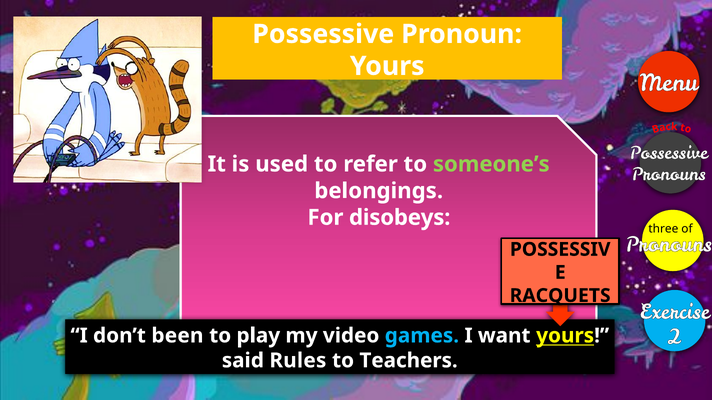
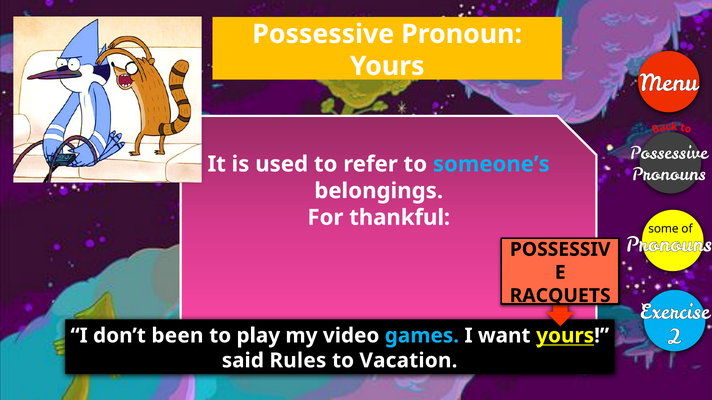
someone’s colour: light green -> light blue (491, 164)
disobeys: disobeys -> thankful (400, 218)
three: three -> some (663, 229)
Teachers: Teachers -> Vacation (408, 361)
